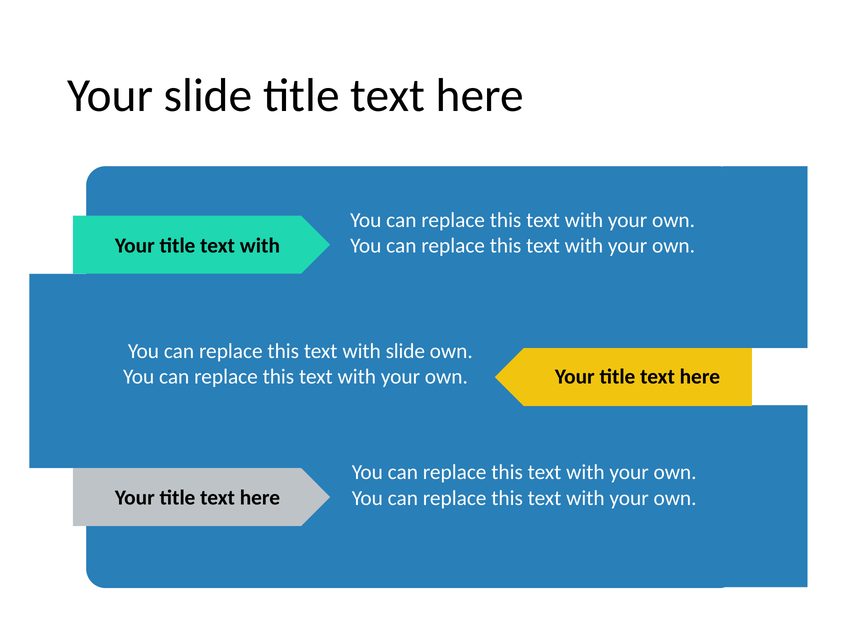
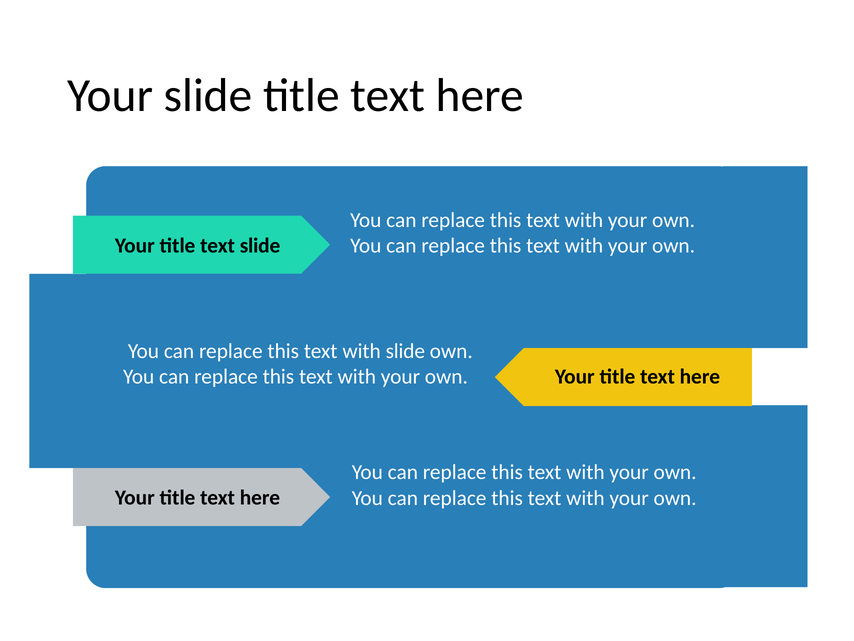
title text with: with -> slide (260, 246)
